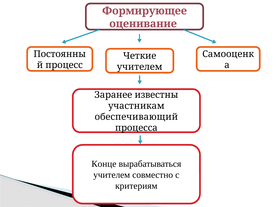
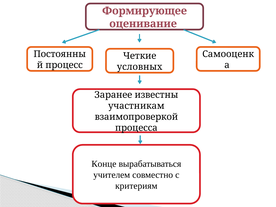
учителем: учителем -> условных (140, 67)
обеспечивающий: обеспечивающий -> взаимопроверкой (136, 117)
